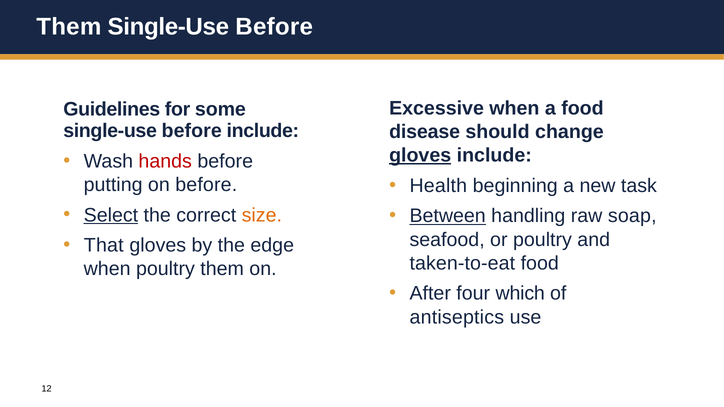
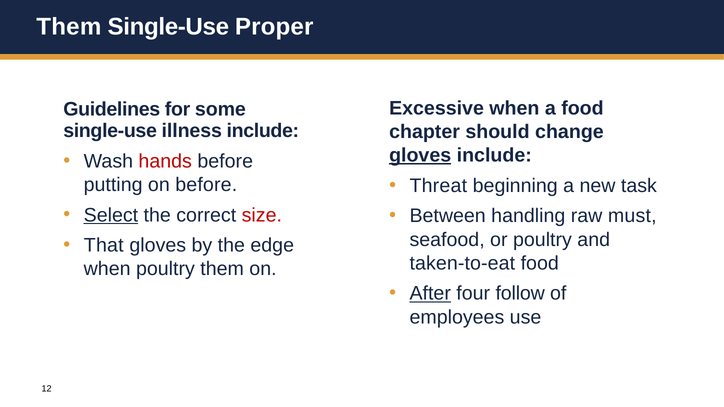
Before: Before -> Proper (274, 27)
before: before -> illness (192, 131)
disease: disease -> chapter (425, 132)
Health: Health -> Threat (438, 186)
size colour: orange -> red (262, 215)
Between underline: present -> none (448, 216)
soap: soap -> must (632, 216)
After underline: none -> present (430, 294)
which: which -> follow (520, 294)
antiseptics: antiseptics -> employees (457, 317)
